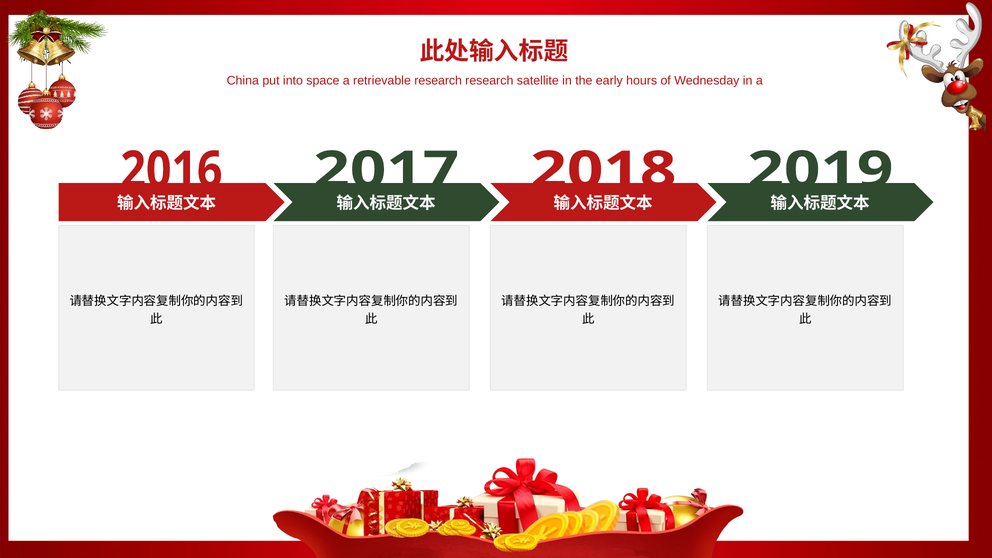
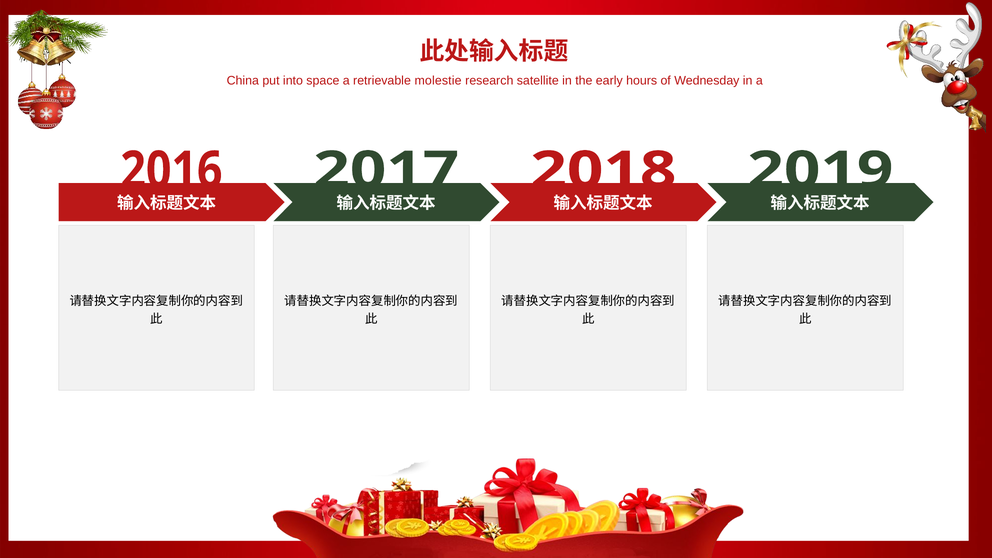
retrievable research: research -> molestie (438, 81)
